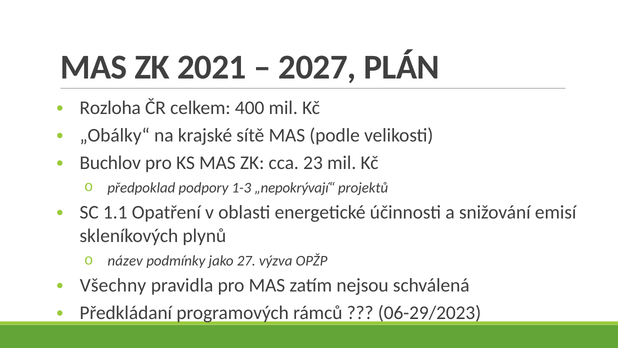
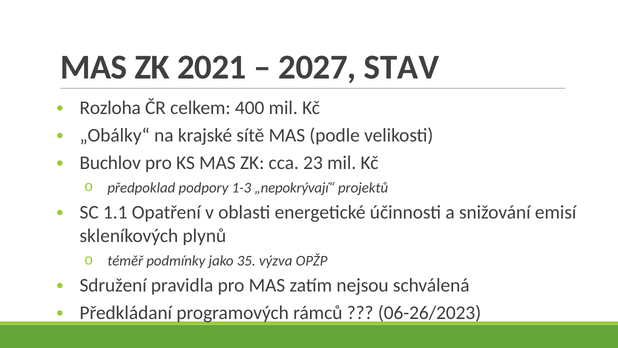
PLÁN: PLÁN -> STAV (401, 67)
název: název -> téměř (125, 261)
27: 27 -> 35 (246, 261)
Všechny: Všechny -> Sdružení (113, 285)
06-29/2023: 06-29/2023 -> 06-26/2023 (430, 313)
